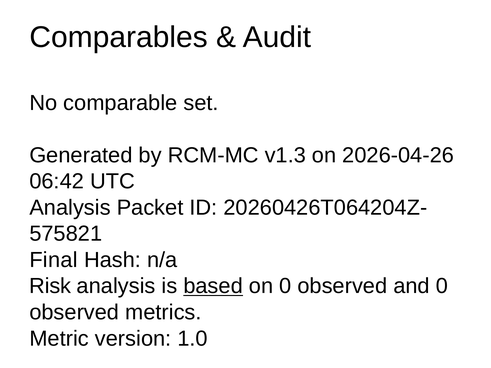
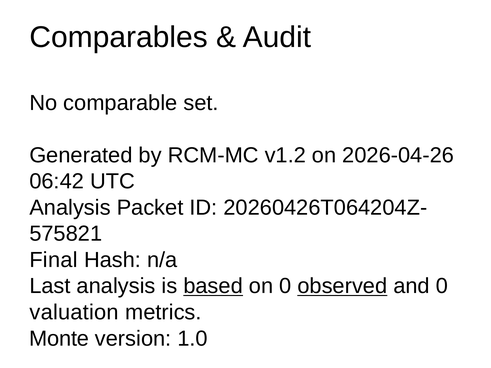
v1.3: v1.3 -> v1.2 (285, 155)
Risk: Risk -> Last (50, 286)
observed underline: none -> present (342, 286)
observed: observed -> valuation (74, 313)
Metric: Metric -> Monte (59, 339)
